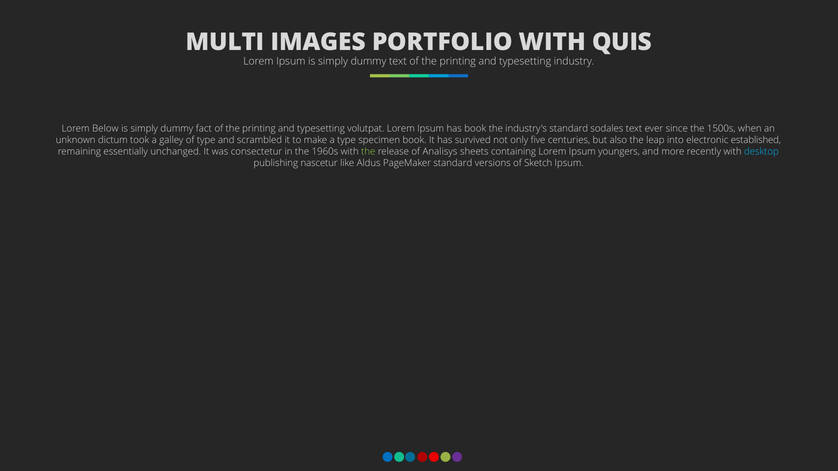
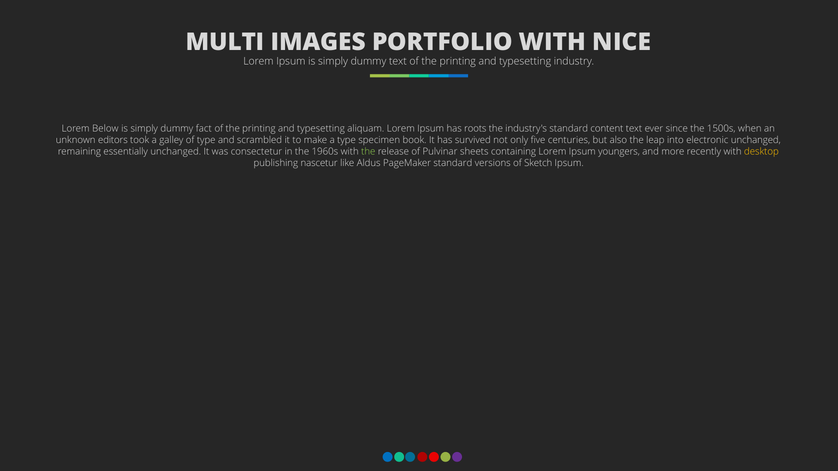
QUIS: QUIS -> NICE (622, 42)
volutpat: volutpat -> aliquam (366, 129)
has book: book -> roots (475, 129)
sodales: sodales -> content (607, 129)
dictum: dictum -> editors (113, 140)
electronic established: established -> unchanged (756, 140)
Analisys: Analisys -> Pulvinar (440, 152)
desktop colour: light blue -> yellow (761, 152)
